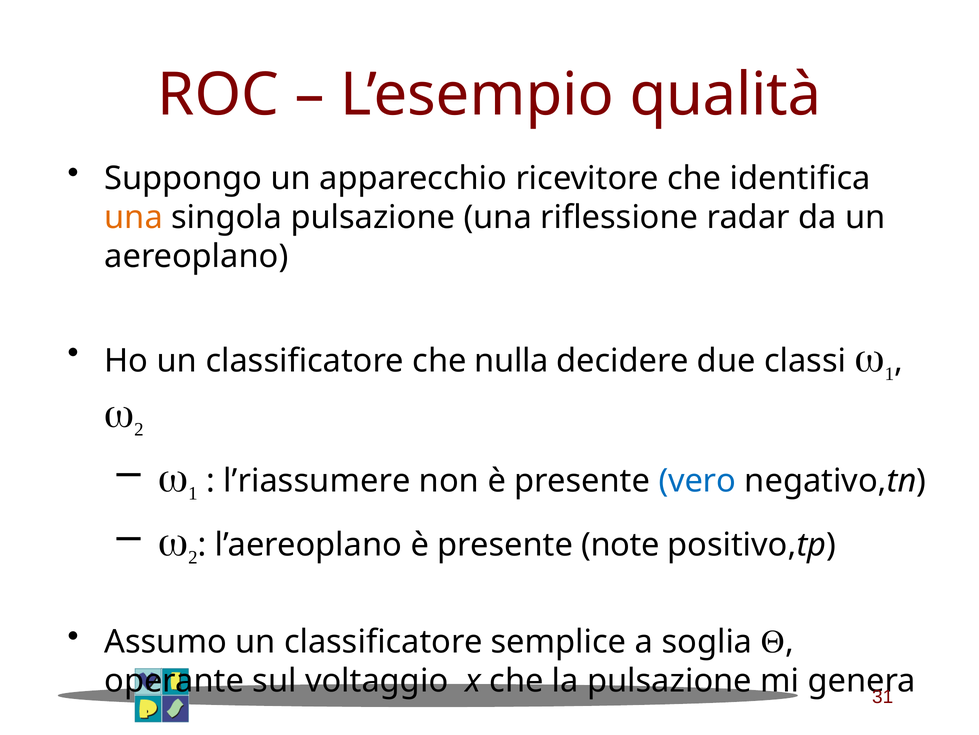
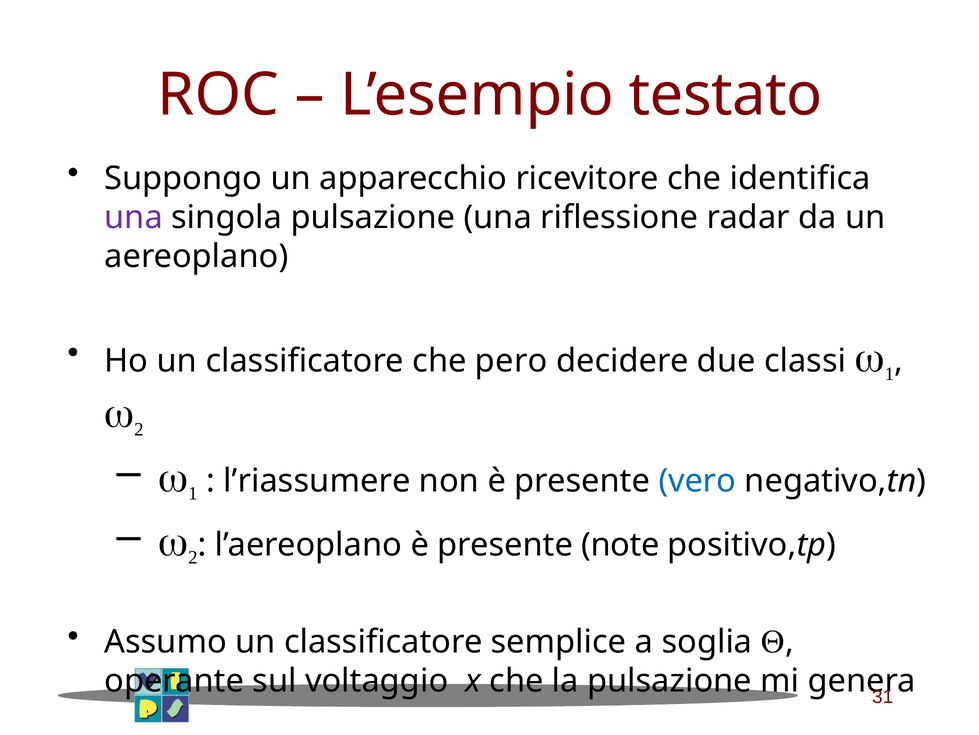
qualità: qualità -> testato (726, 95)
una colour: orange -> purple (134, 217)
nulla: nulla -> pero (511, 361)
